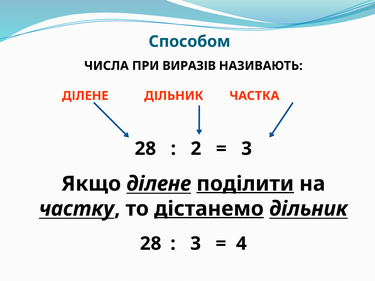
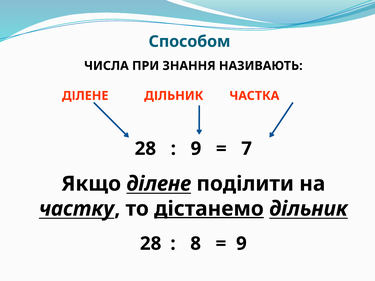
ВИРАЗІВ: ВИРАЗІВ -> ЗНАННЯ (189, 66)
2: 2 -> 9 (196, 149)
3: 3 -> 7 (247, 149)
поділити underline: present -> none (245, 184)
3: 3 -> 8 (196, 244)
4: 4 -> 9 (241, 244)
